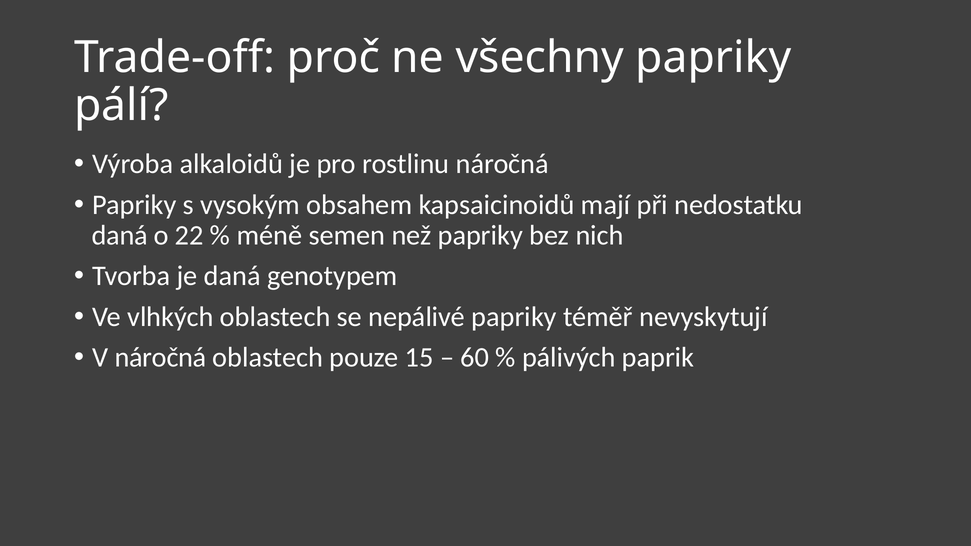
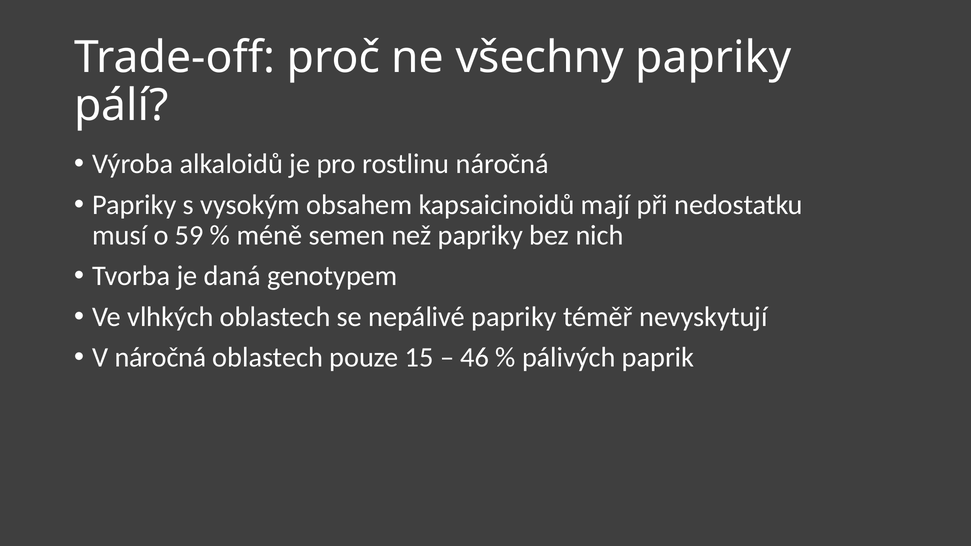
daná: daná -> musí (120, 235)
22: 22 -> 59 (189, 235)
60: 60 -> 46 (475, 358)
